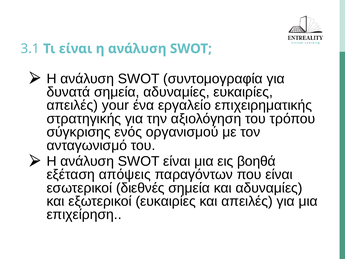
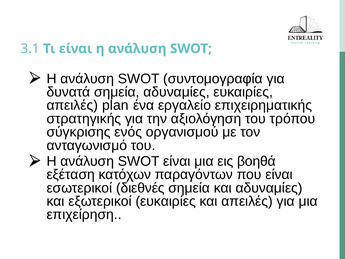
your: your -> plan (115, 105)
απόψεις: απόψεις -> κατόχων (125, 174)
